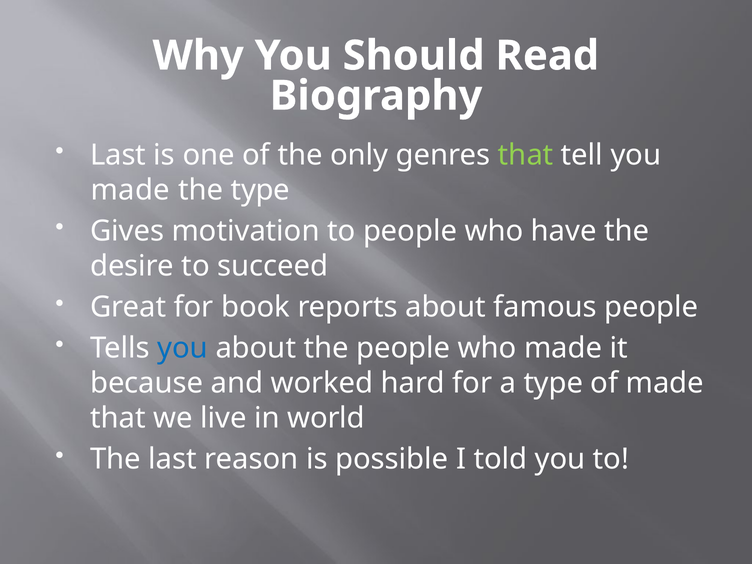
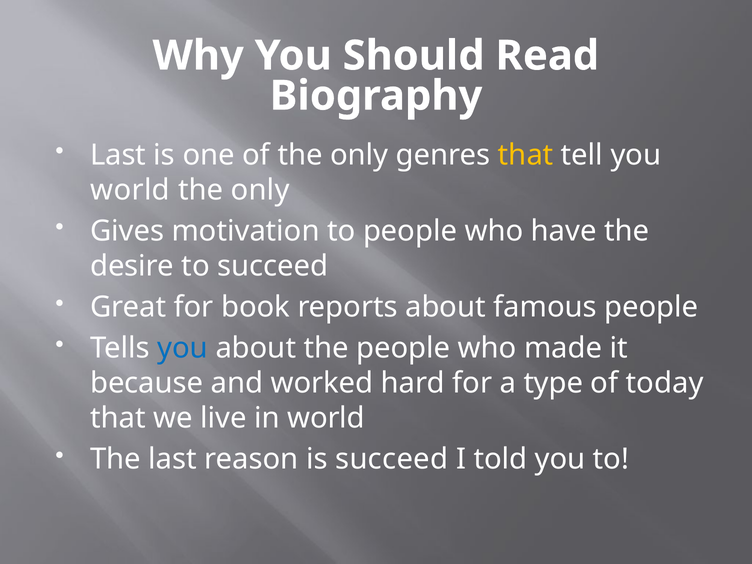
that colour: light green -> yellow (526, 155)
made: made -> world (130, 190)
type: type -> only (260, 190)
of made: made -> today (665, 383)
is possible: possible -> succeed (392, 459)
